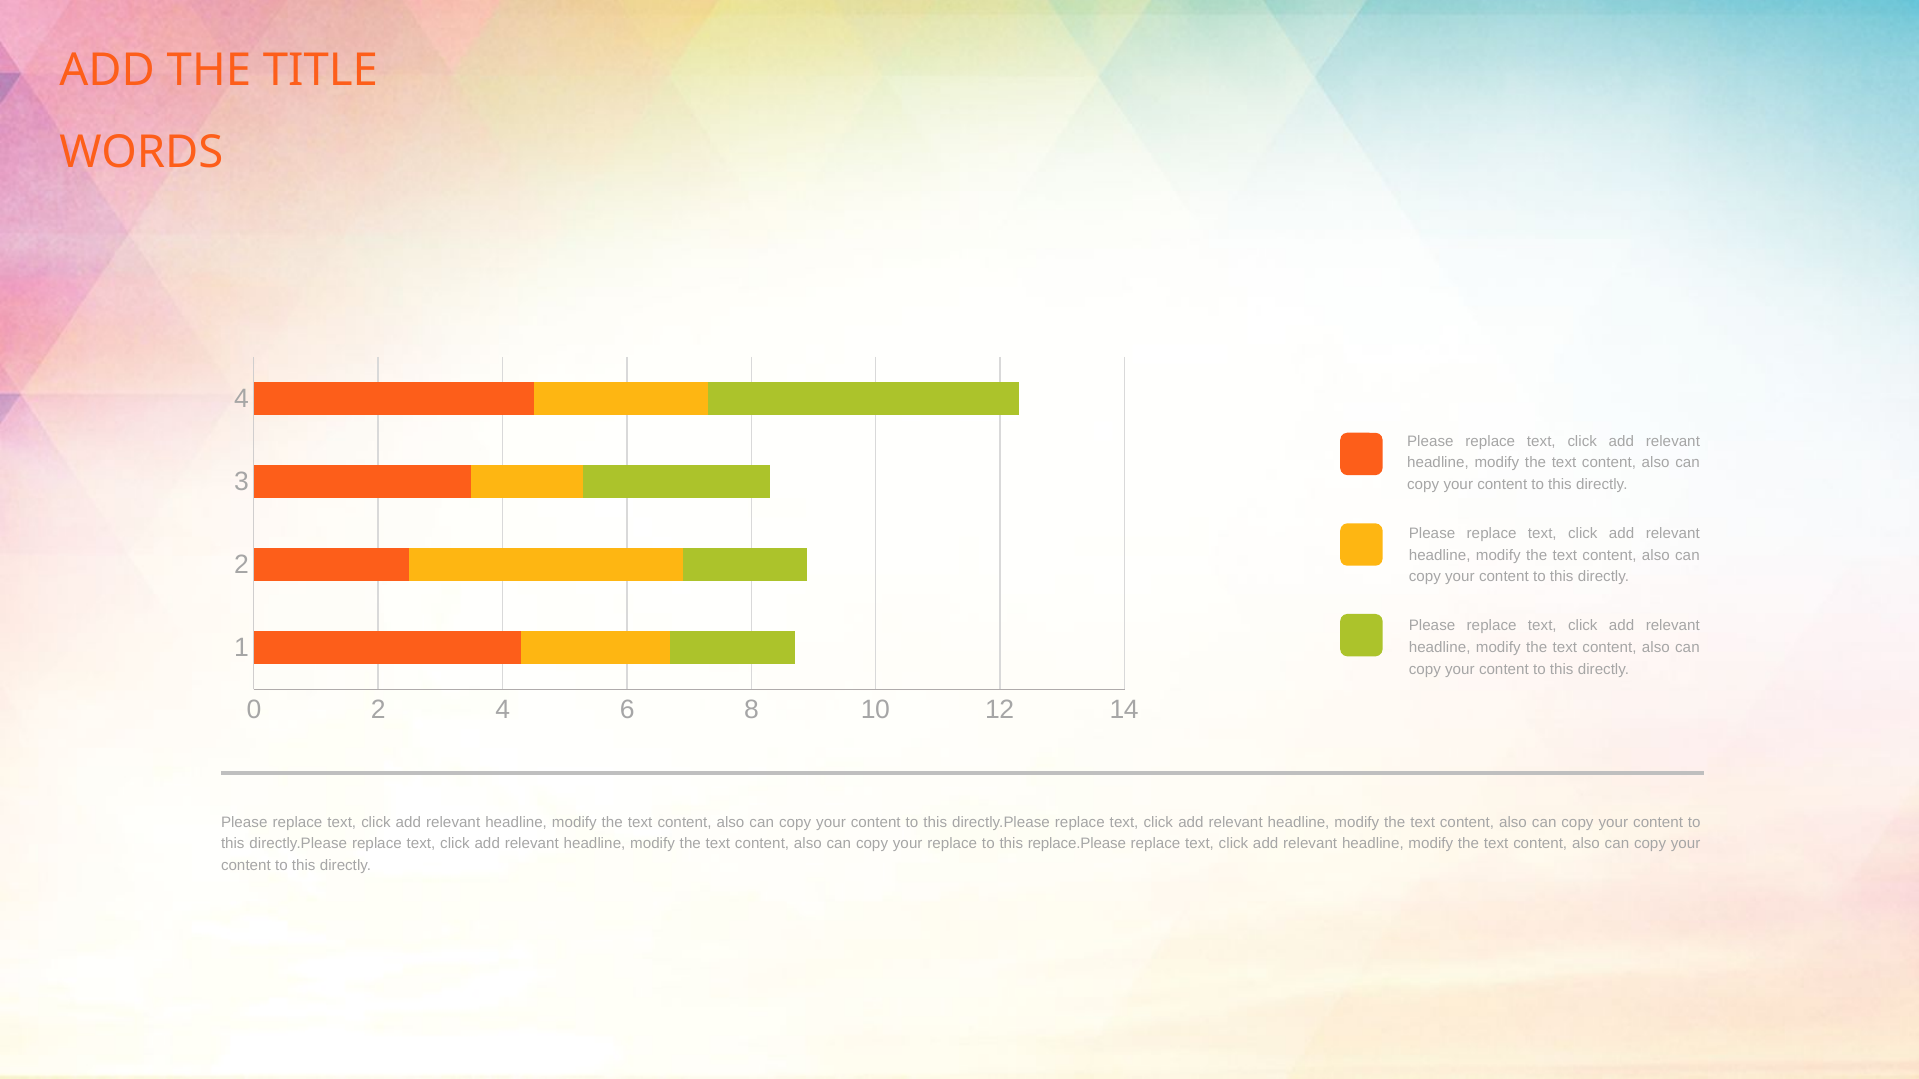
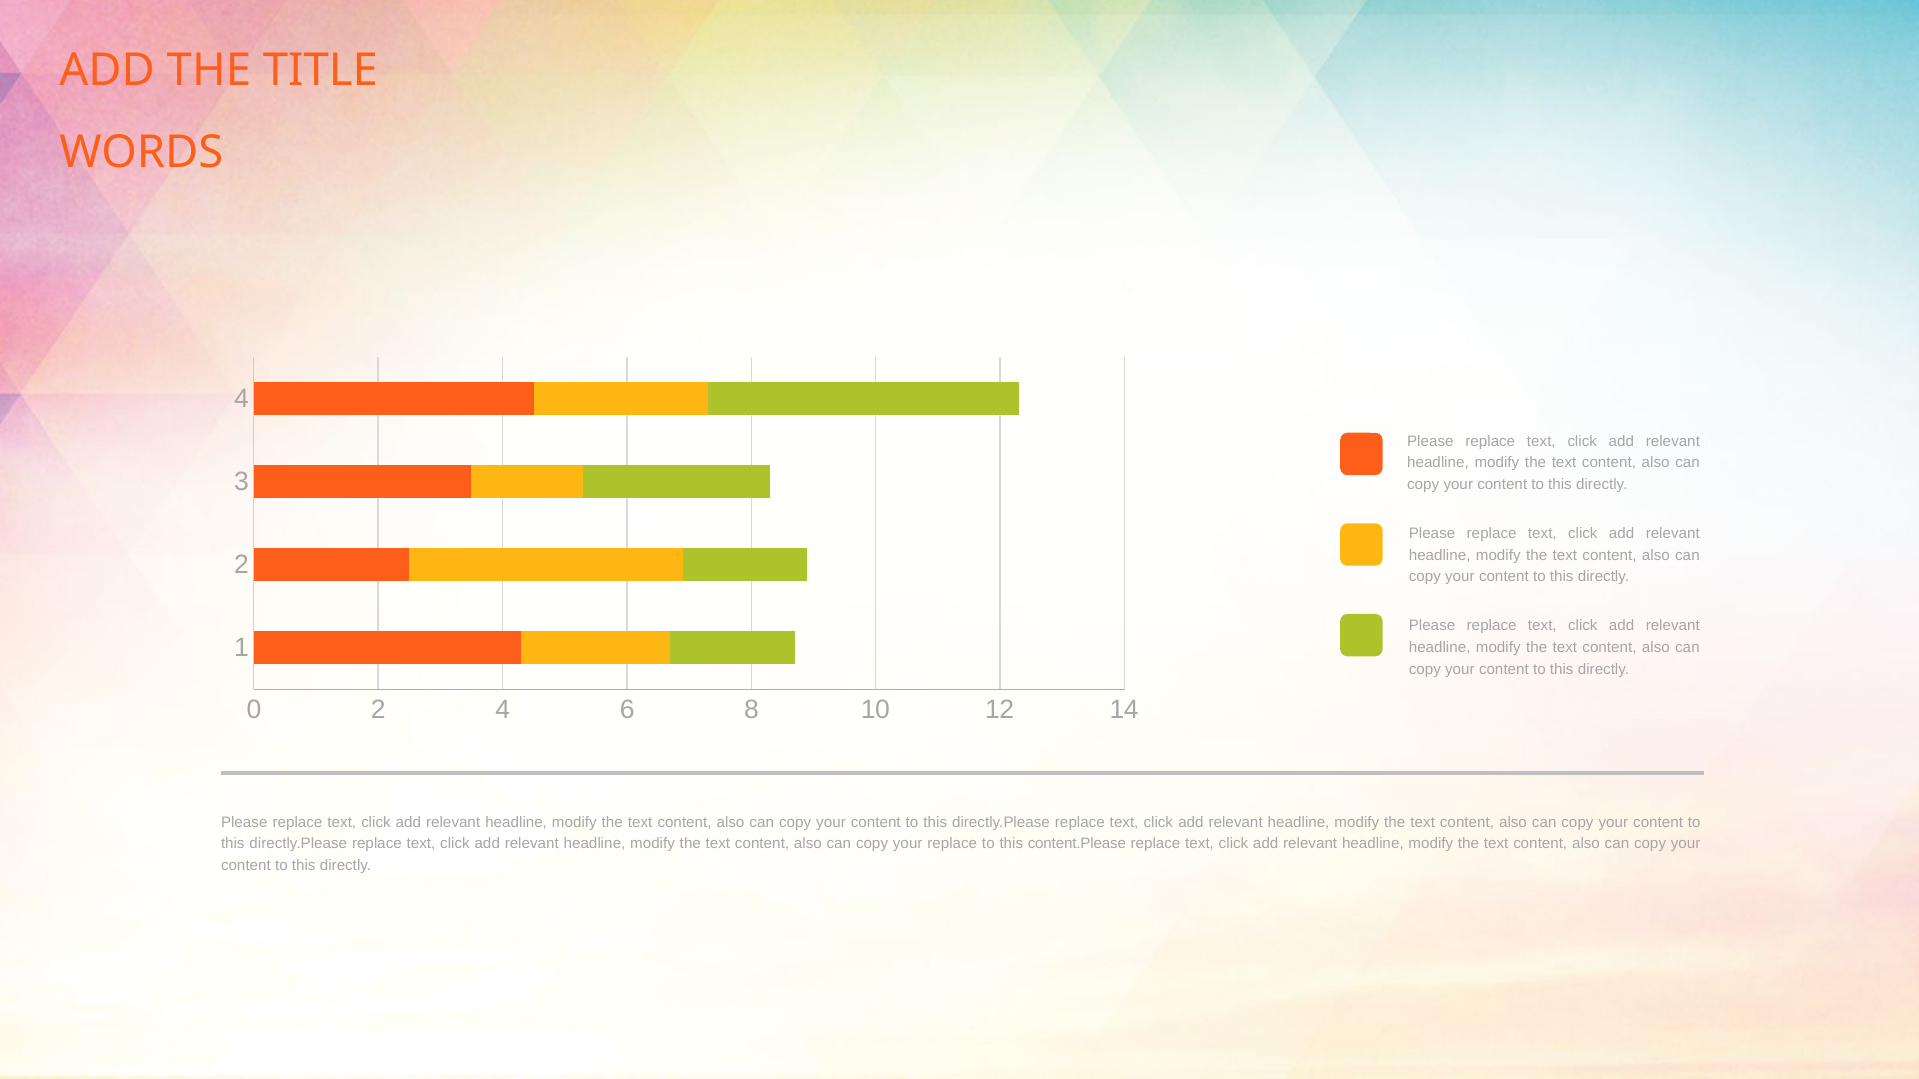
replace.Please: replace.Please -> content.Please (1077, 844)
